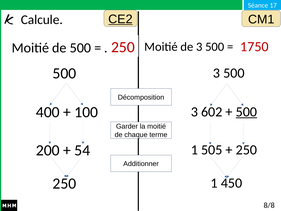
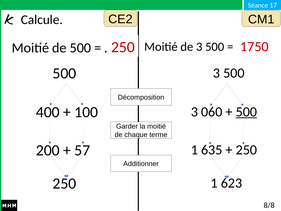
CE2 underline: present -> none (121, 19)
602: 602 -> 060 (212, 112)
54: 54 -> 57 (82, 150)
505: 505 -> 635 (212, 150)
450: 450 -> 623 (231, 183)
